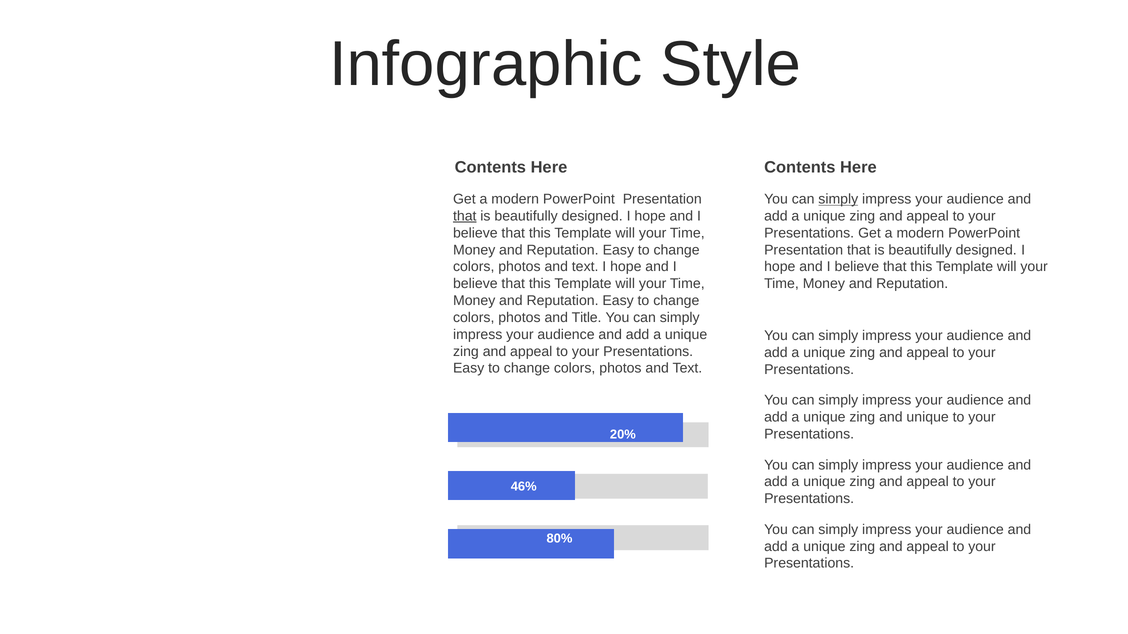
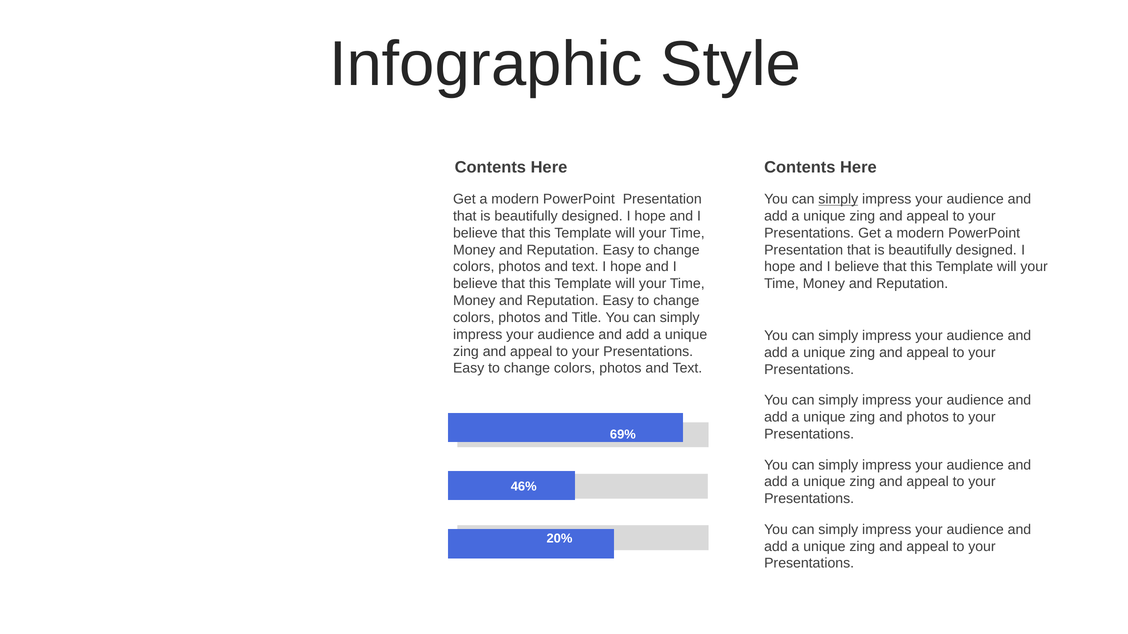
that underline: present -> none (465, 216)
and unique: unique -> photos (928, 418)
20%: 20% -> 69% (623, 435)
80%: 80% -> 20% (559, 539)
